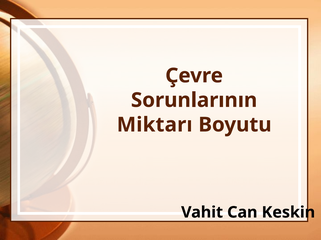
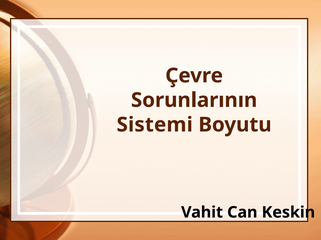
Miktarı: Miktarı -> Sistemi (155, 125)
